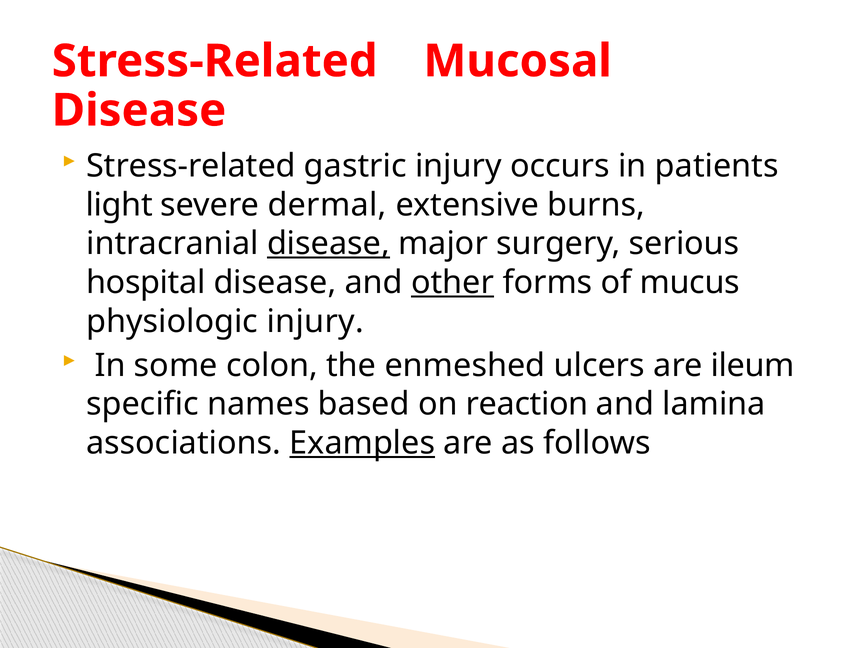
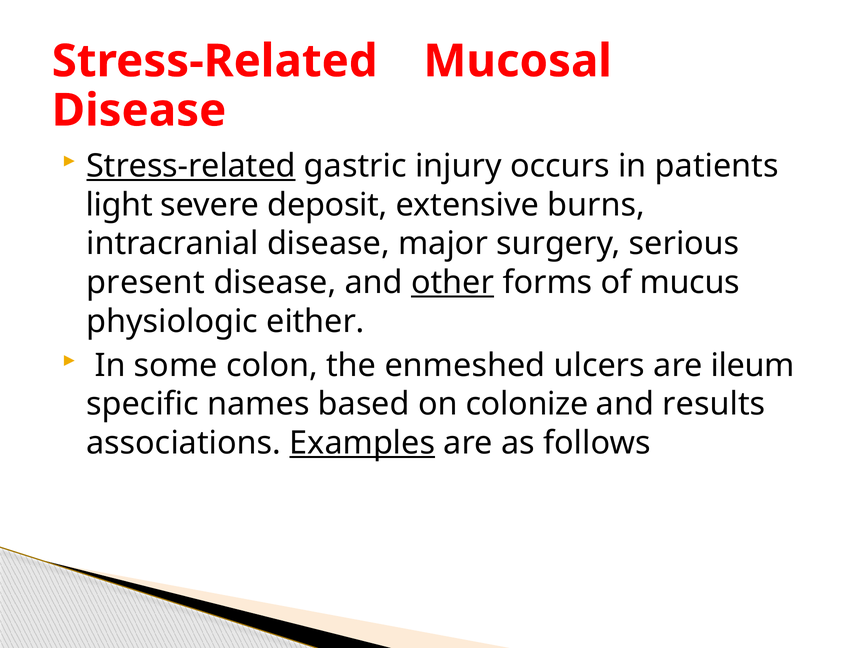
Stress-related underline: none -> present (191, 166)
dermal: dermal -> deposit (327, 205)
disease underline: present -> none (328, 244)
hospital: hospital -> present (146, 283)
physiologic injury: injury -> either (315, 322)
reaction: reaction -> colonize (527, 404)
lamina: lamina -> results (714, 404)
